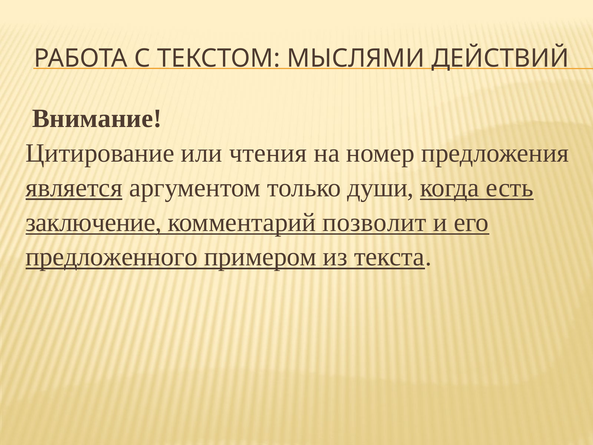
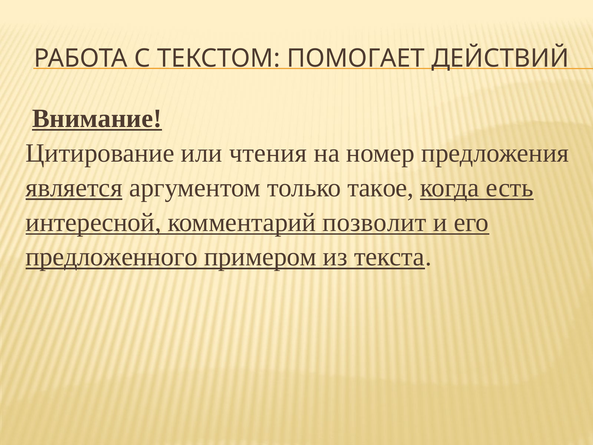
МЫСЛЯМИ: МЫСЛЯМИ -> ПОМОГАЕТ (356, 58)
Внимание underline: none -> present (97, 119)
души: души -> такое (381, 188)
заключение: заключение -> интересной (93, 222)
